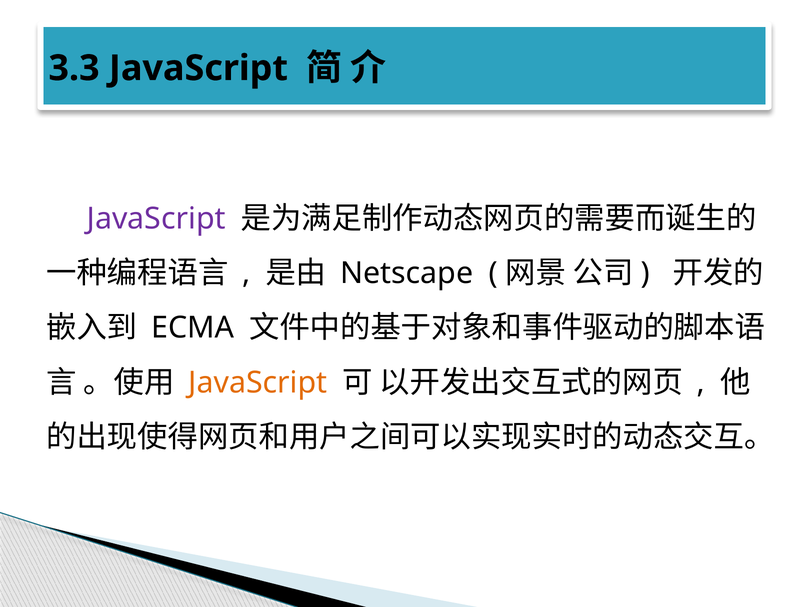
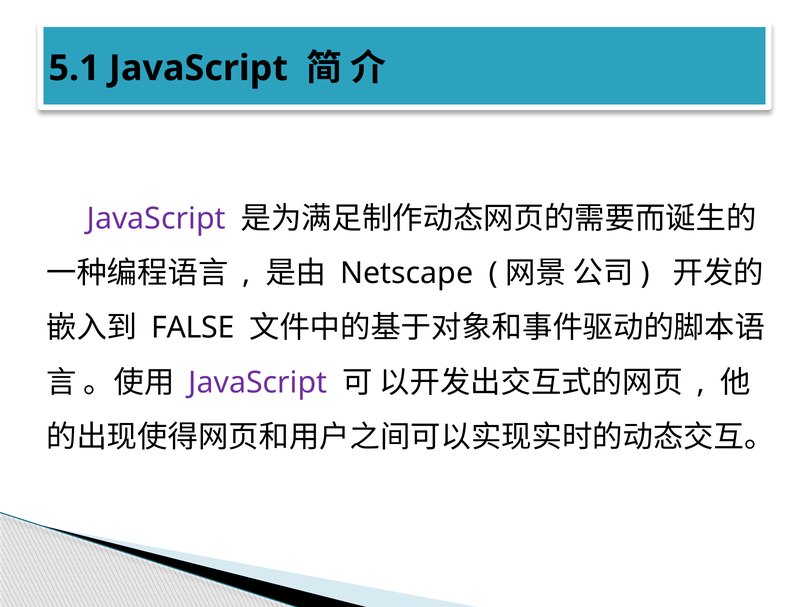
3.3: 3.3 -> 5.1 (74, 68)
ECMA: ECMA -> FALSE (193, 328)
JavaScript colour: orange -> purple (258, 382)
